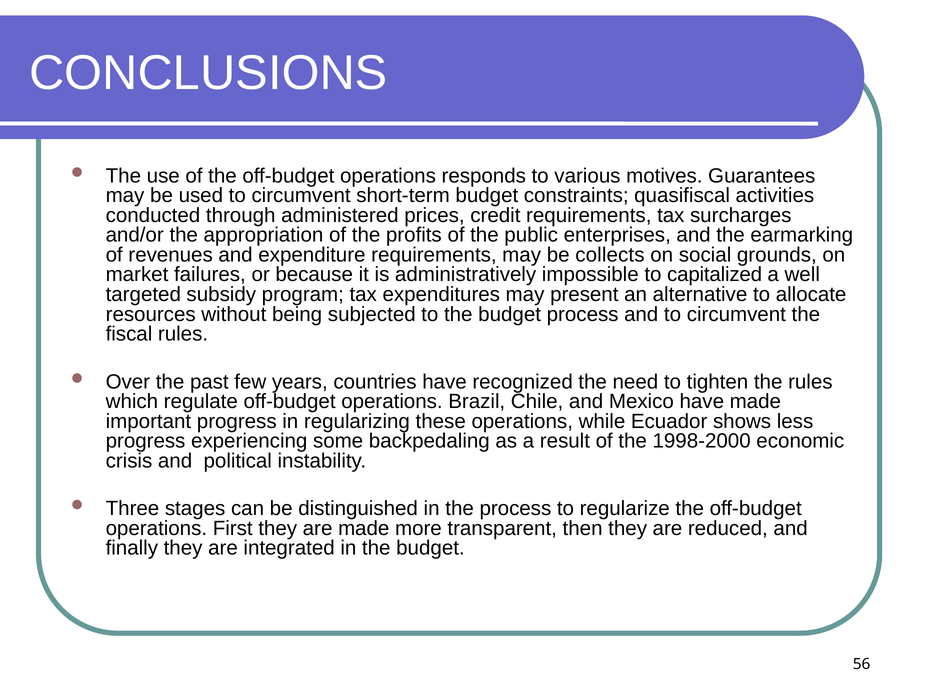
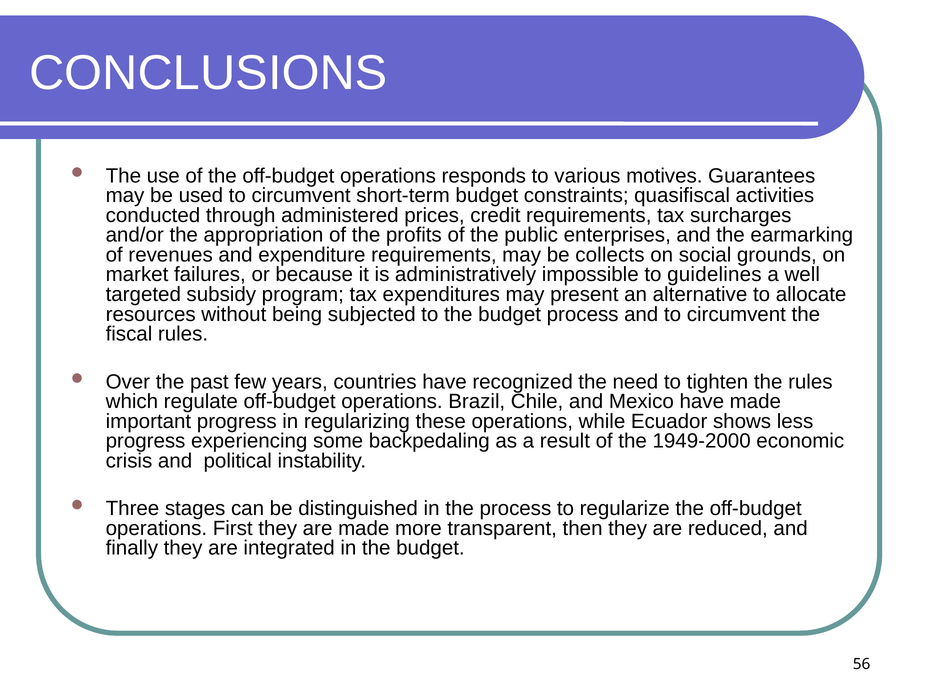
capitalized: capitalized -> guidelines (714, 274)
1998-2000: 1998-2000 -> 1949-2000 (702, 441)
